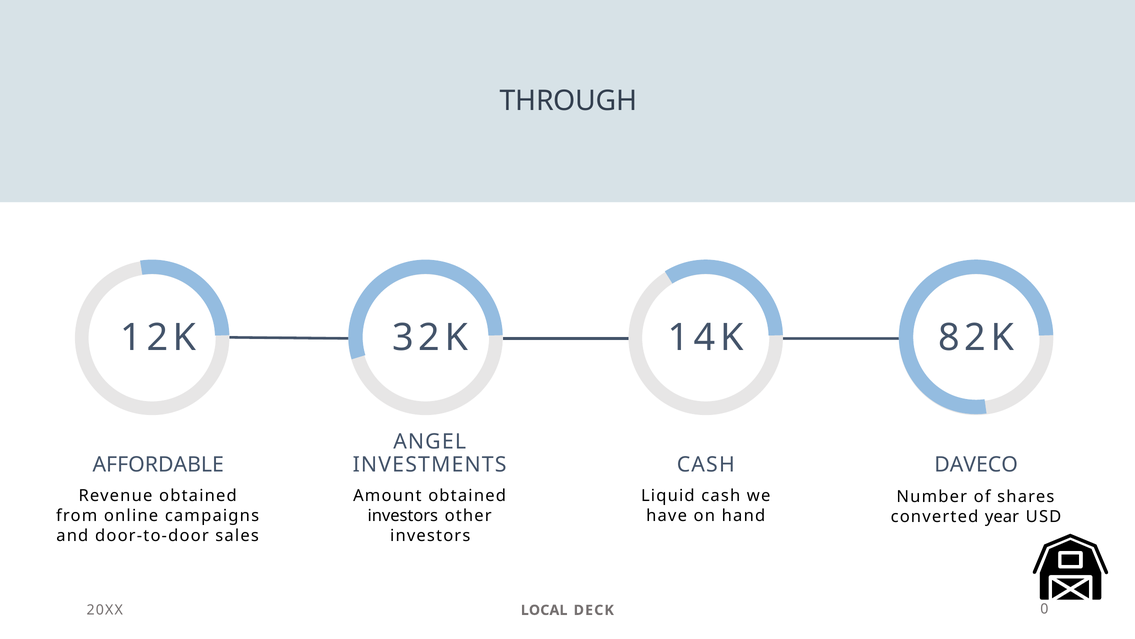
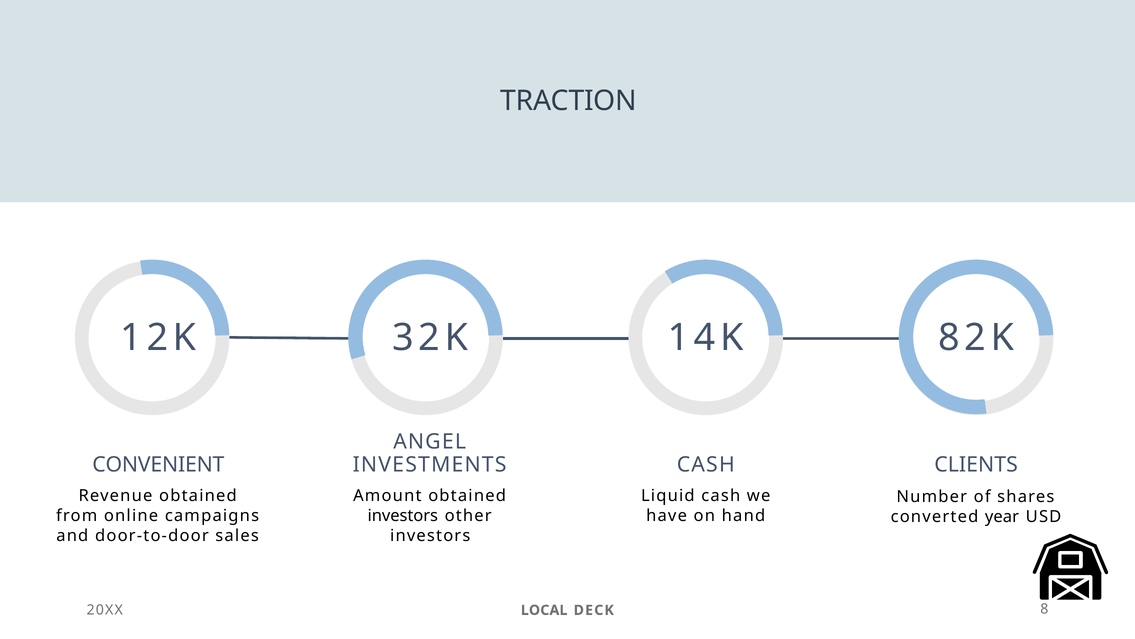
THROUGH: THROUGH -> TRACTION (569, 101)
AFFORDABLE: AFFORDABLE -> CONVENIENT (158, 464)
DAVECO: DAVECO -> CLIENTS (976, 464)
0: 0 -> 8 (1044, 609)
